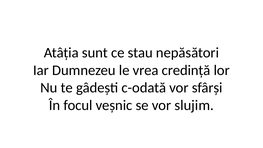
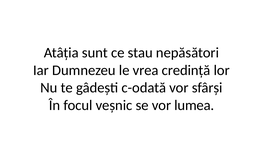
slujim: slujim -> lumea (194, 105)
